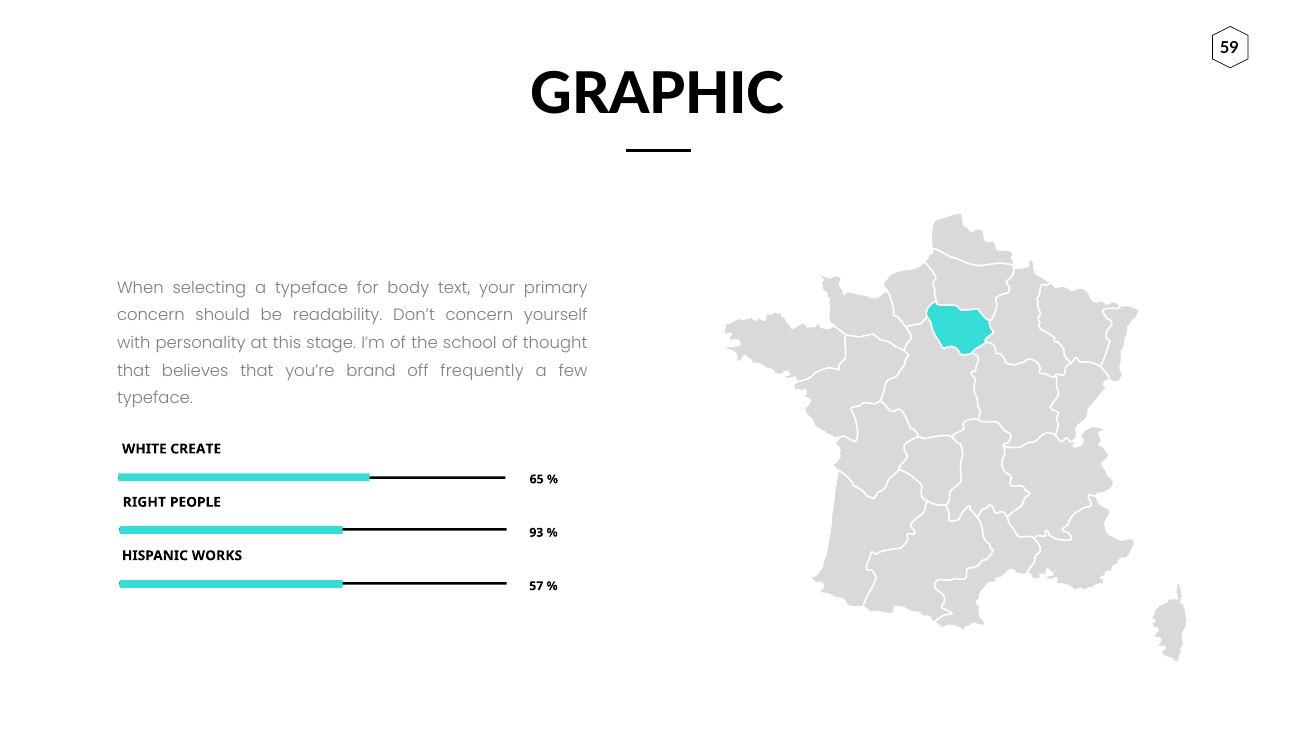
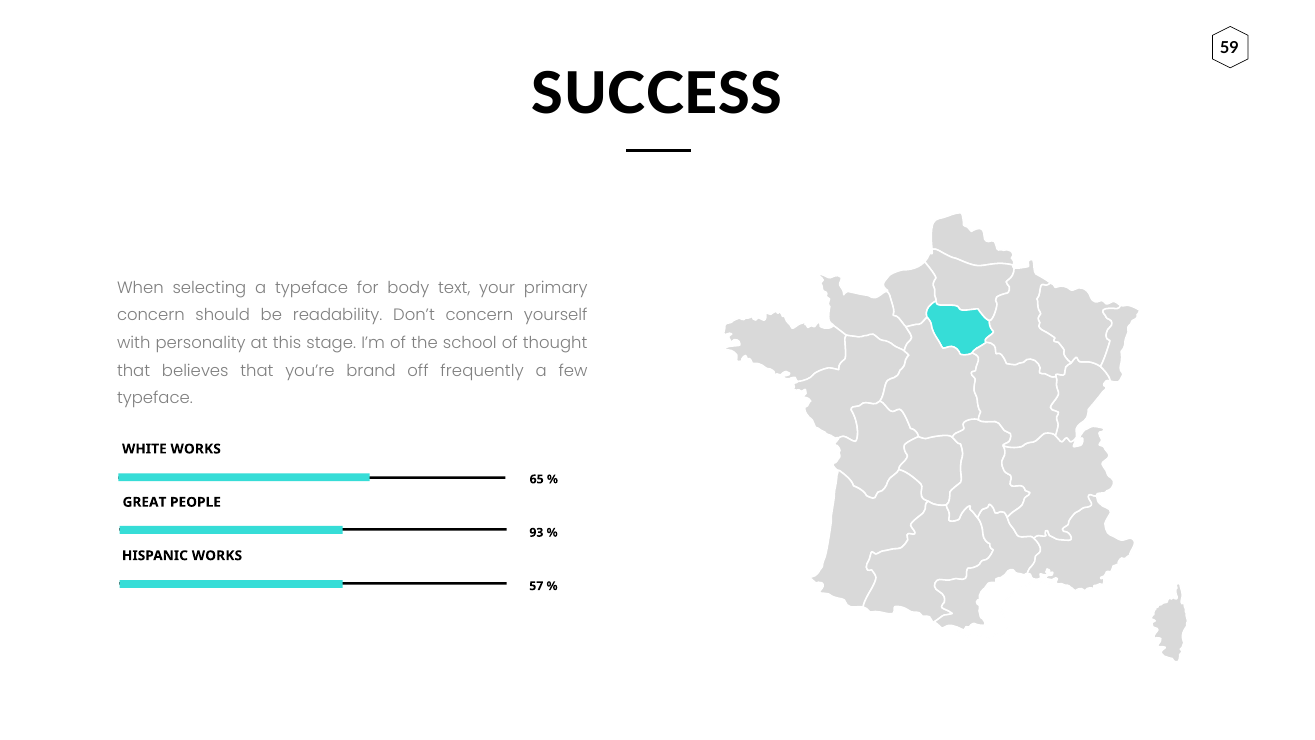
GRAPHIC: GRAPHIC -> SUCCESS (657, 94)
WHITE CREATE: CREATE -> WORKS (196, 449)
RIGHT: RIGHT -> GREAT (144, 502)
